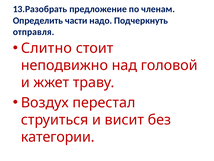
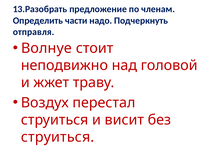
Слитно: Слитно -> Волнуе (46, 48)
категории: категории -> струиться (58, 137)
